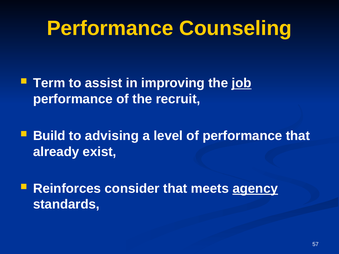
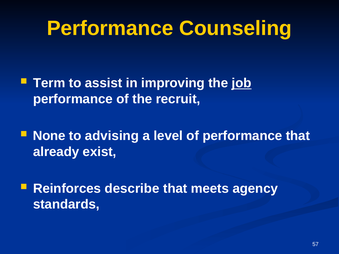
Build: Build -> None (49, 136)
consider: consider -> describe (132, 189)
agency underline: present -> none (255, 189)
